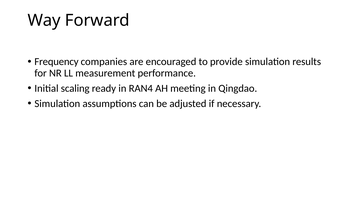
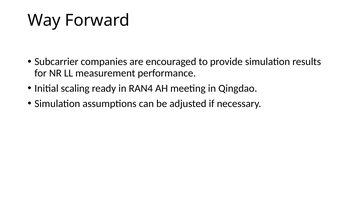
Frequency: Frequency -> Subcarrier (56, 62)
